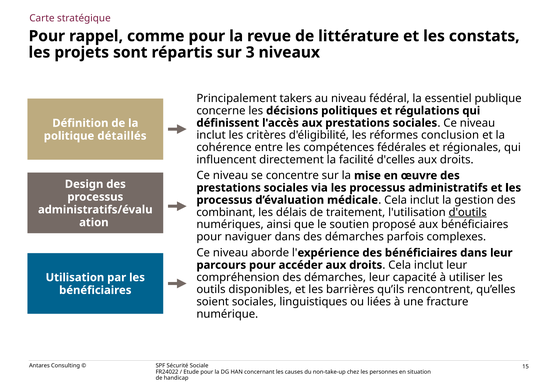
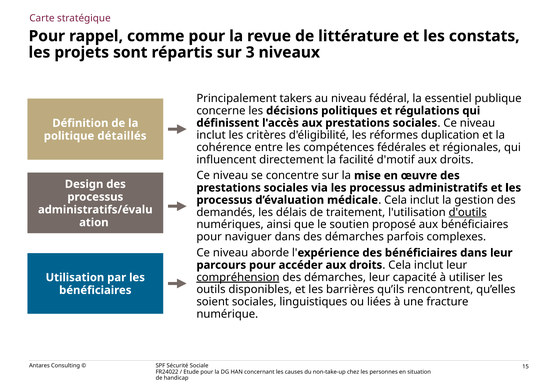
conclusion: conclusion -> duplication (450, 135)
d'celles: d'celles -> d'motif (396, 160)
combinant: combinant -> demandés (226, 212)
compréhension underline: none -> present (238, 277)
